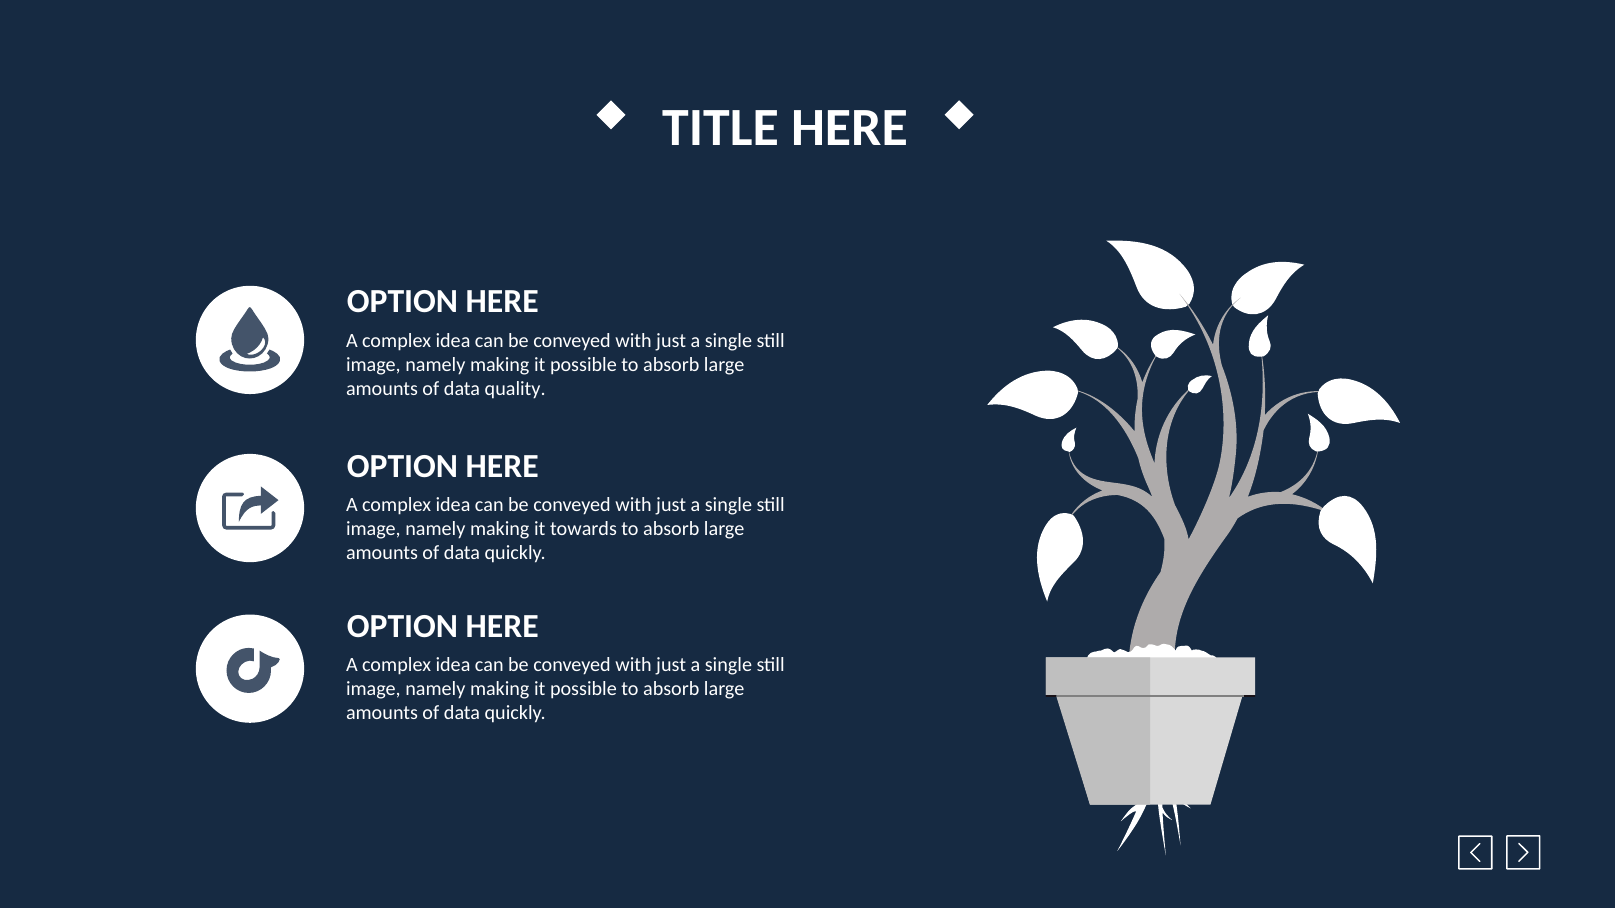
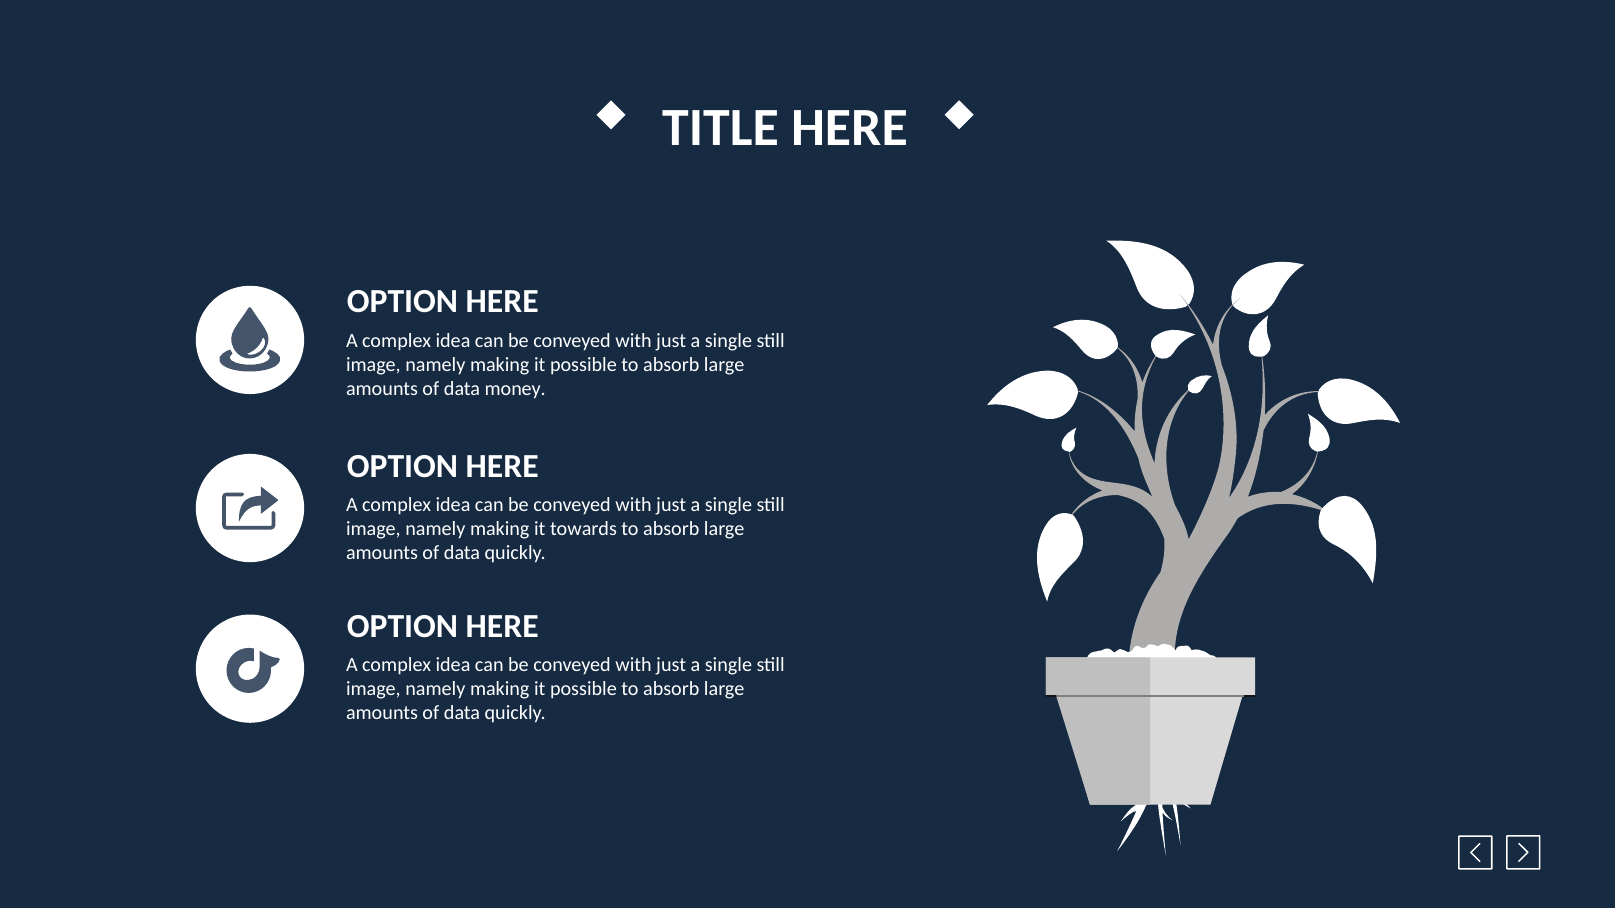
quality: quality -> money (515, 389)
